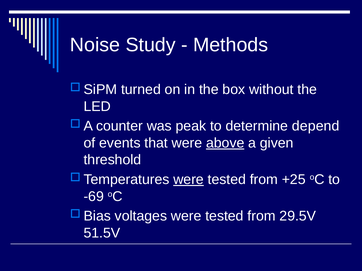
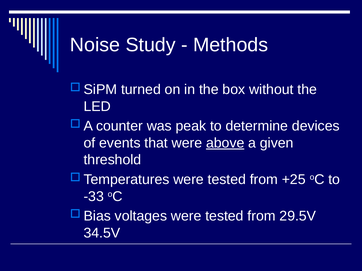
depend: depend -> devices (316, 126)
were underline: present -> none (189, 180)
-69: -69 -> -33 (94, 197)
51.5V: 51.5V -> 34.5V (102, 233)
